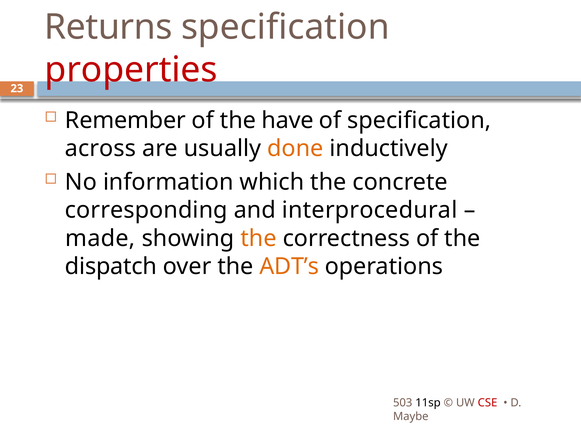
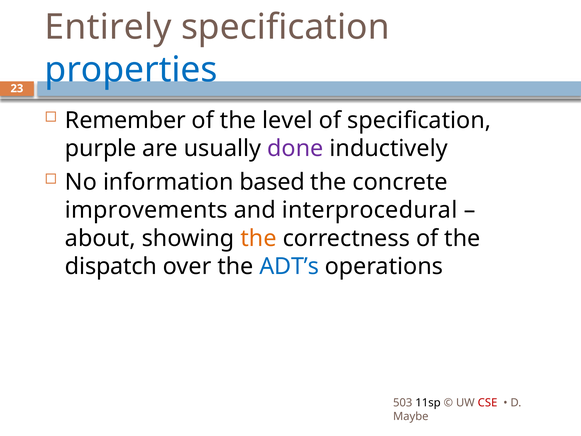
Returns: Returns -> Entirely (108, 27)
properties colour: red -> blue (131, 70)
have: have -> level (287, 120)
across: across -> purple (101, 148)
done colour: orange -> purple (295, 148)
which: which -> based (272, 182)
corresponding: corresponding -> improvements (146, 210)
made: made -> about (100, 238)
ADT’s colour: orange -> blue (289, 266)
